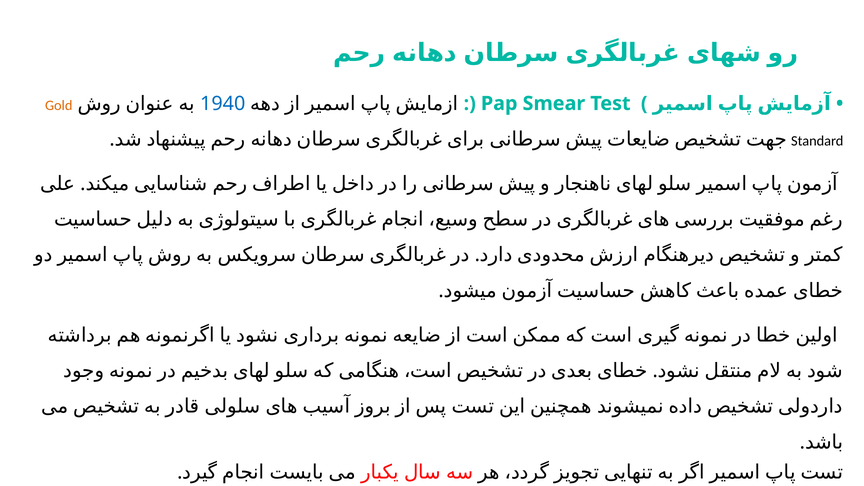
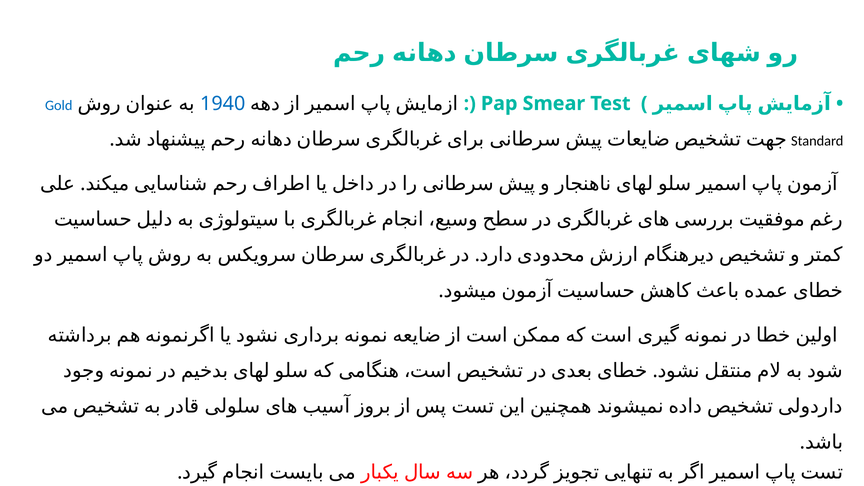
Gold colour: orange -> blue (59, 105)
